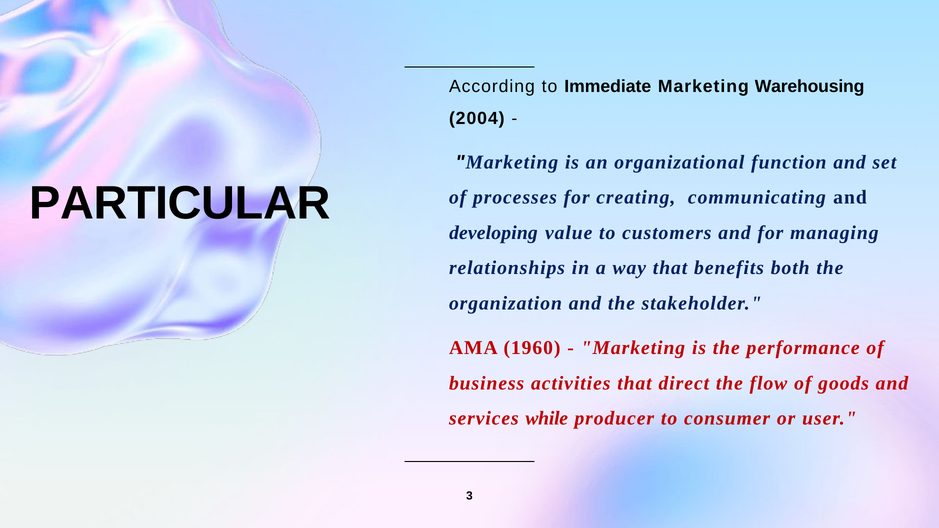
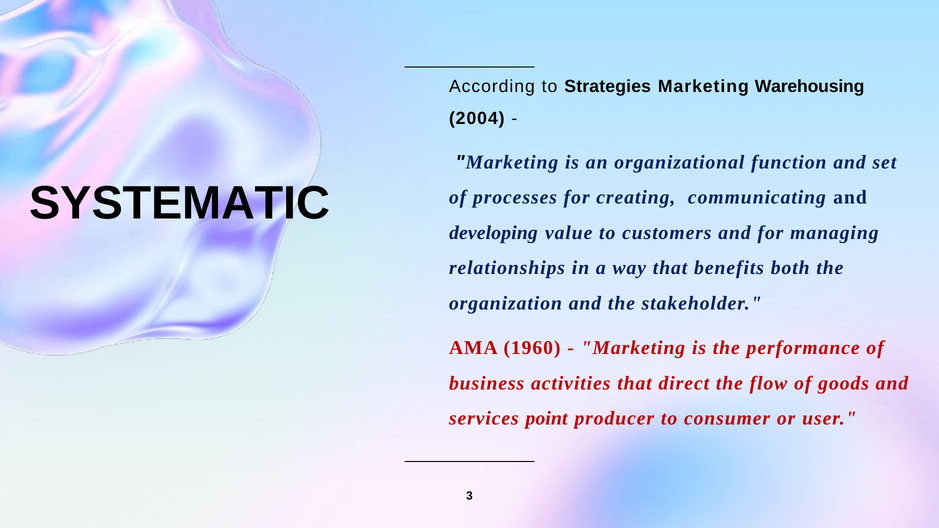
Immediate: Immediate -> Strategies (608, 87)
PARTICULAR: PARTICULAR -> SYSTEMATIC (180, 203)
while: while -> point (547, 419)
